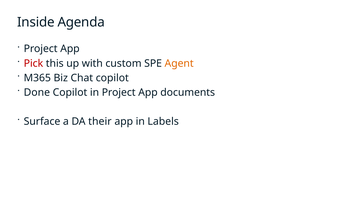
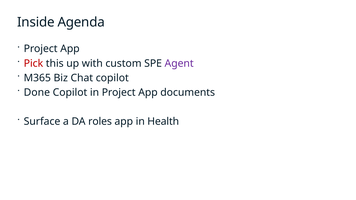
Agent colour: orange -> purple (179, 63)
their: their -> roles (100, 122)
Labels: Labels -> Health (163, 122)
